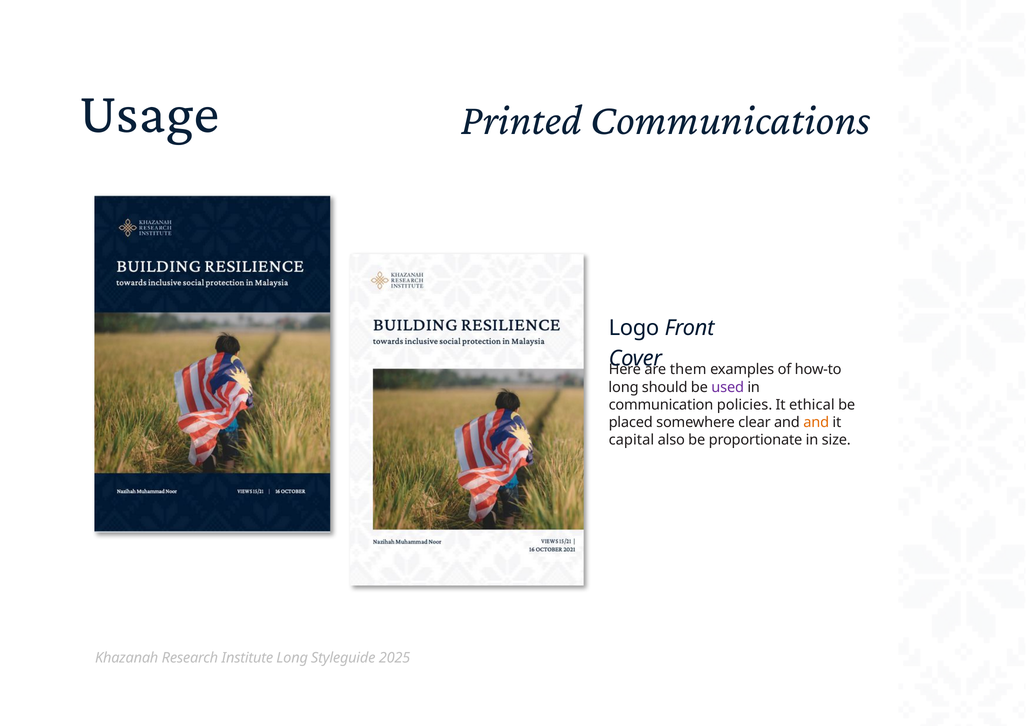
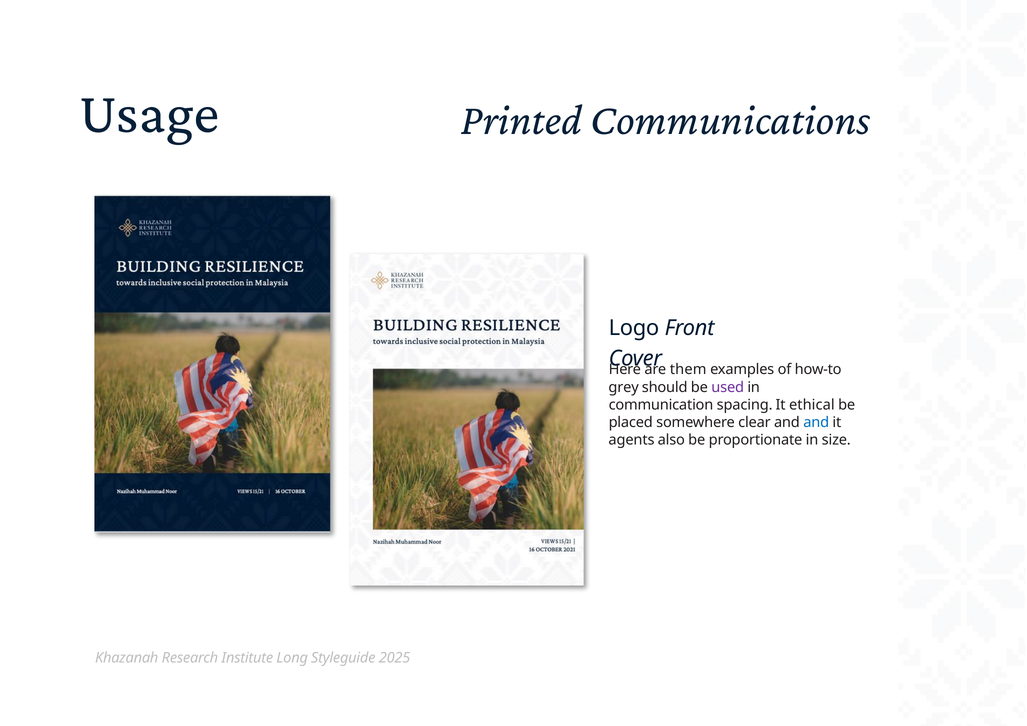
long: long -> grey (624, 387)
policies: policies -> spacing (745, 405)
and colour: orange -> blue (816, 422)
capital: capital -> agents (632, 440)
